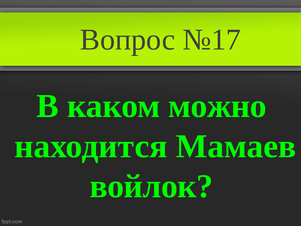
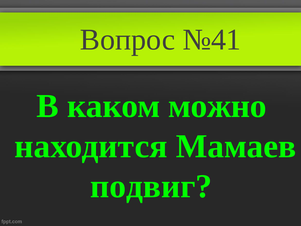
№17: №17 -> №41 (212, 40)
войлок: войлок -> подвиг (151, 186)
